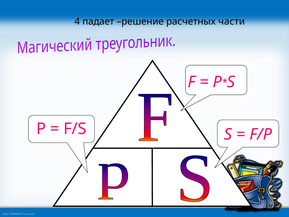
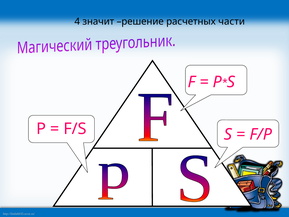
падает: падает -> значит (98, 21)
